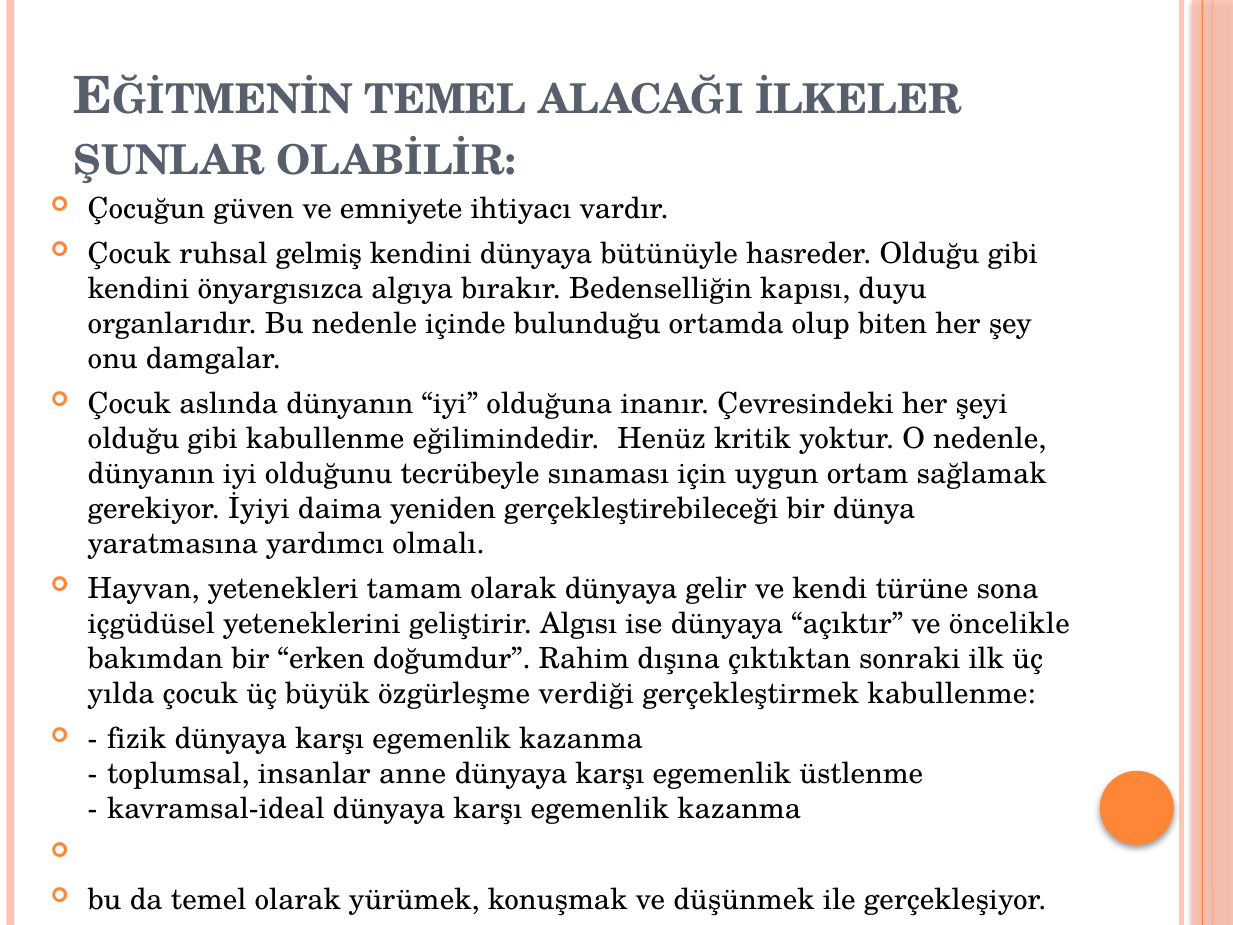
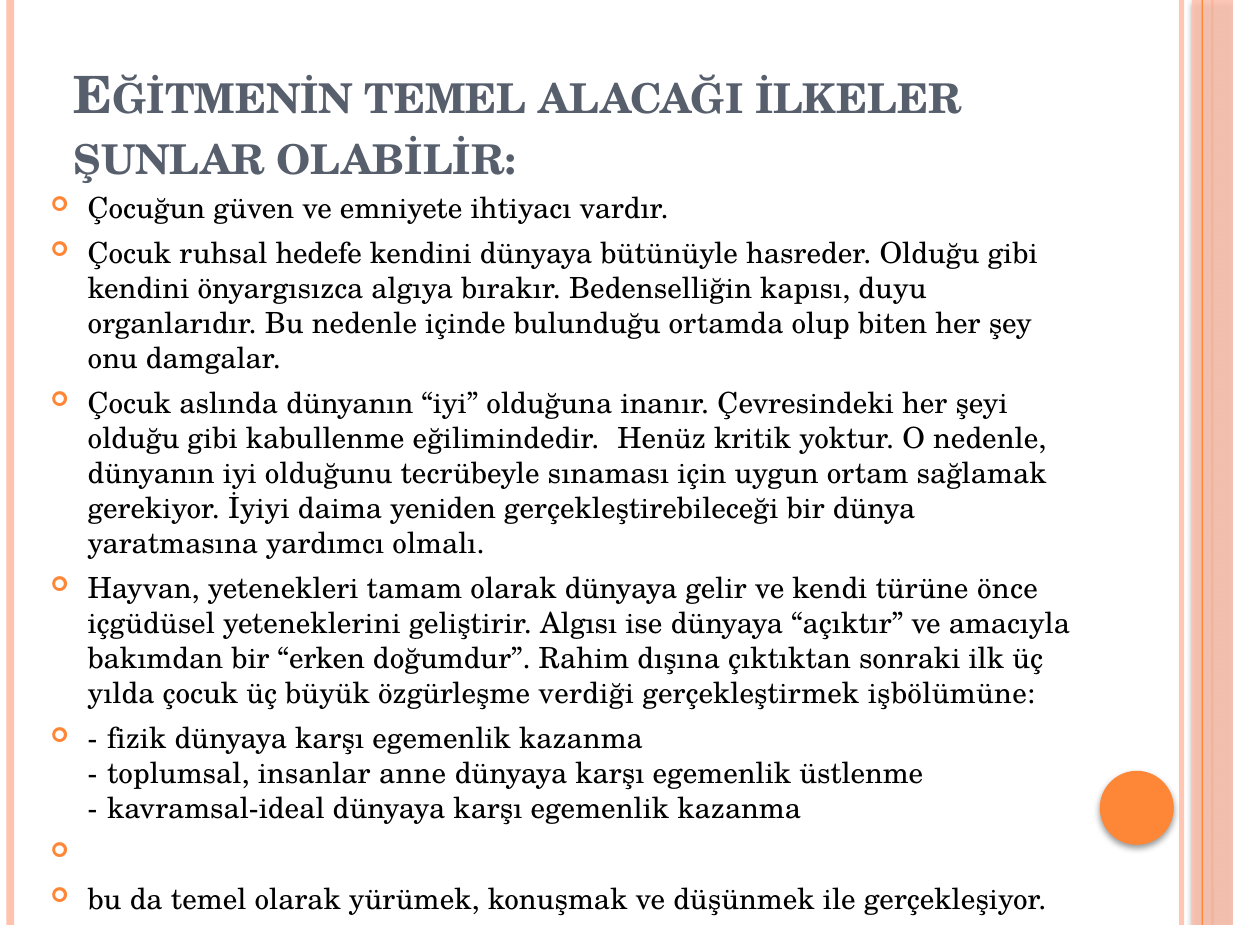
gelmiş: gelmiş -> hedefe (319, 254)
sona: sona -> önce (1007, 589)
öncelikle: öncelikle -> amacıyla (1009, 624)
gerçekleştirmek kabullenme: kabullenme -> işbölümüne (951, 694)
